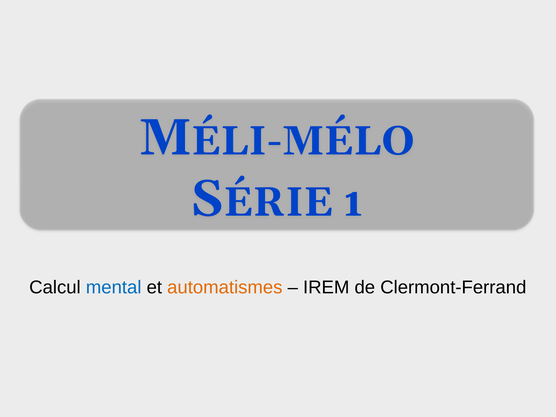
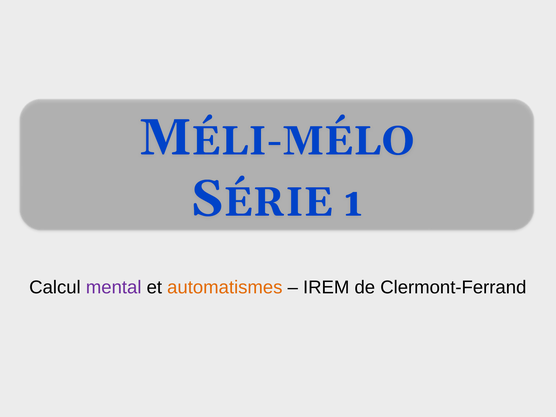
mental colour: blue -> purple (114, 287)
